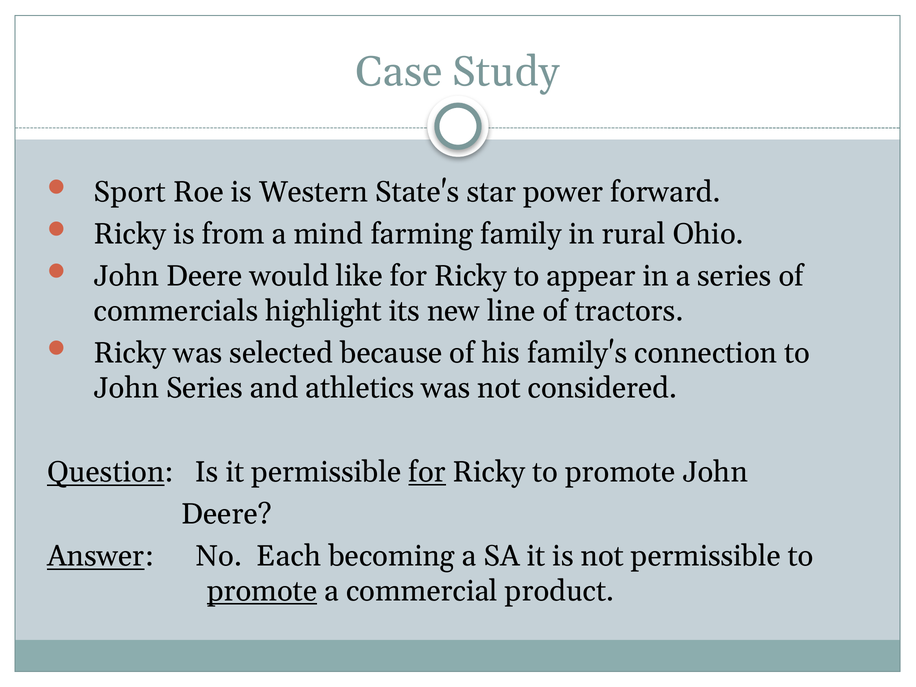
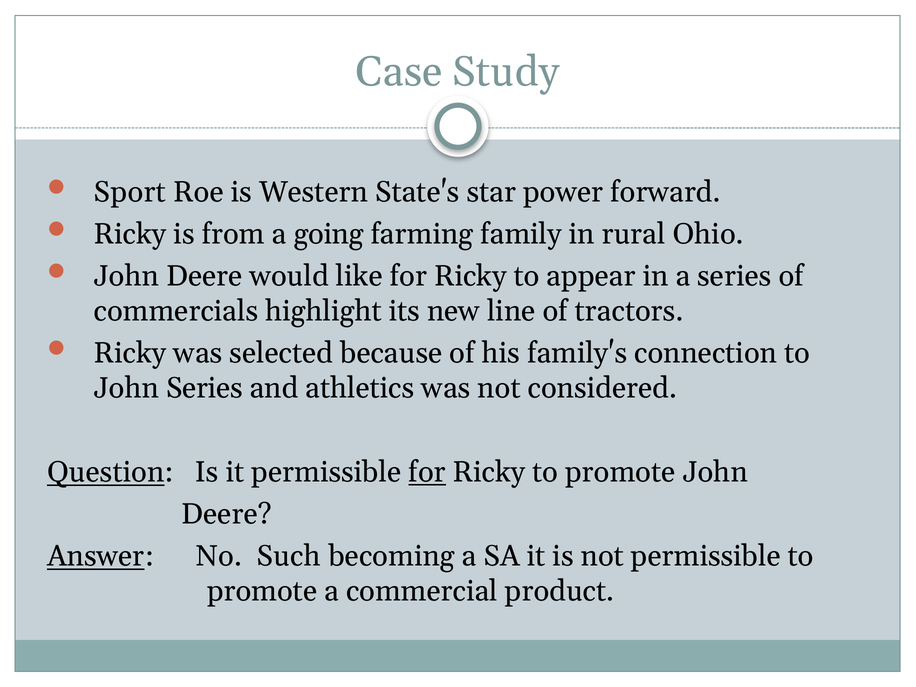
mind: mind -> going (329, 234)
Each: Each -> Such (289, 556)
promote underline: present -> none (262, 591)
